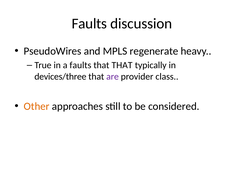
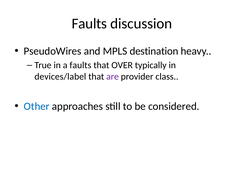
regenerate: regenerate -> destination (154, 51)
that THAT: THAT -> OVER (122, 65)
devices/three: devices/three -> devices/label (60, 77)
Other colour: orange -> blue (37, 106)
